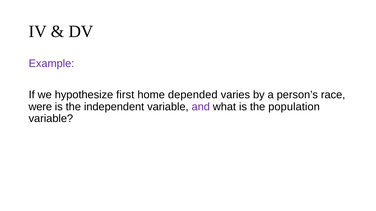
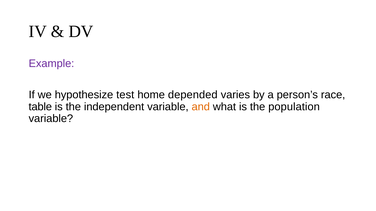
first: first -> test (125, 95)
were: were -> table (40, 107)
and colour: purple -> orange (201, 107)
